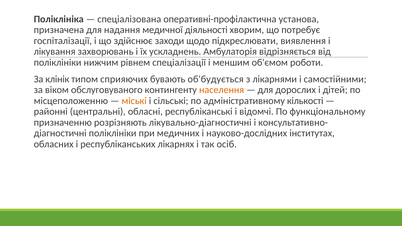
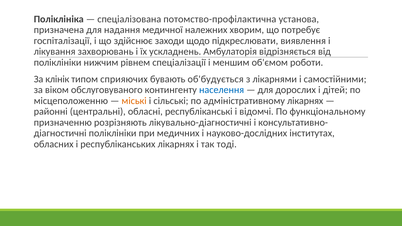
оперативні-профілактична: оперативні-профілактична -> потомство-профілактична (220, 19)
діяльності: діяльності -> належних (206, 30)
населення colour: orange -> blue (222, 90)
адміністративному кількості: кількості -> лікарнях (305, 101)
осіб: осіб -> тоді (227, 144)
